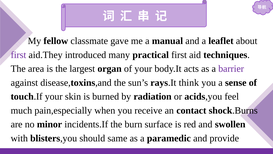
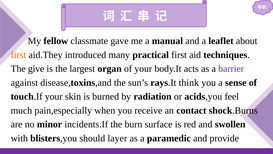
first colour: purple -> orange (18, 55)
area: area -> give (36, 69)
same: same -> layer (117, 138)
